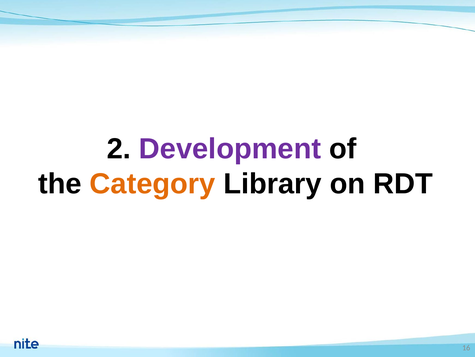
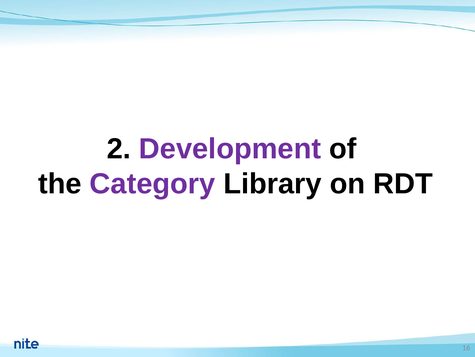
Category colour: orange -> purple (153, 183)
